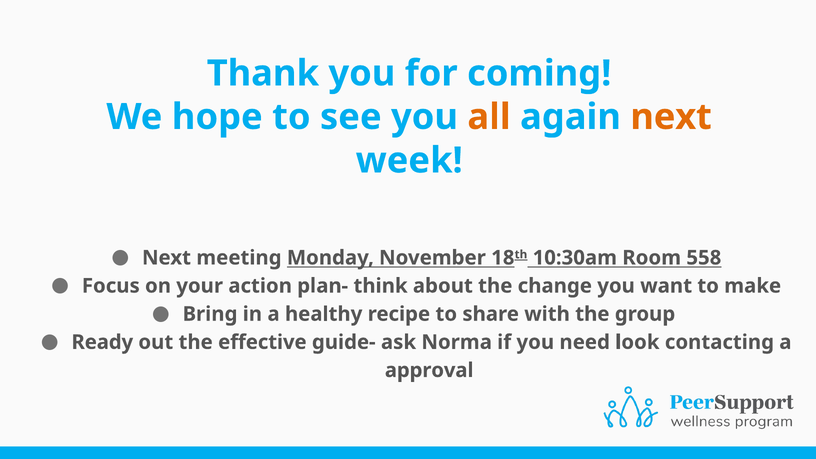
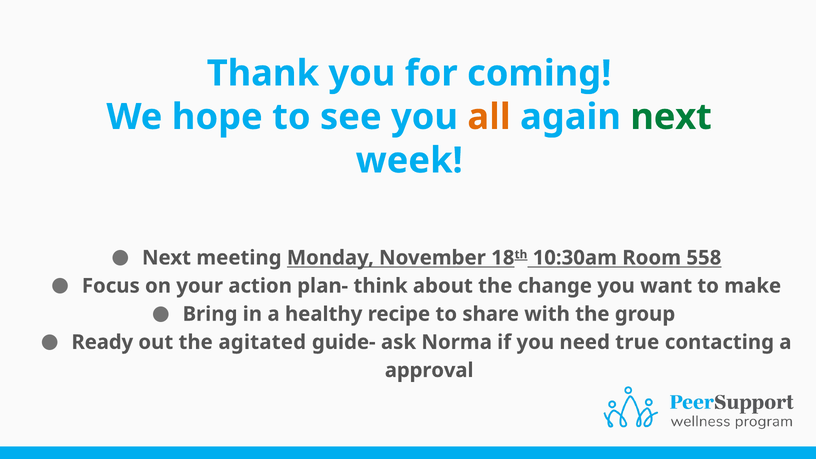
next colour: orange -> green (671, 117)
effective: effective -> agitated (262, 342)
look: look -> true (637, 342)
